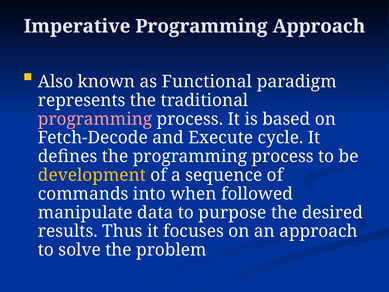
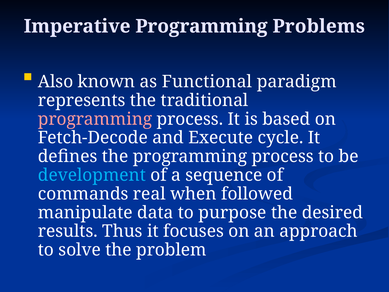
Programming Approach: Approach -> Problems (319, 26)
development colour: yellow -> light blue (92, 175)
into: into -> real (149, 194)
